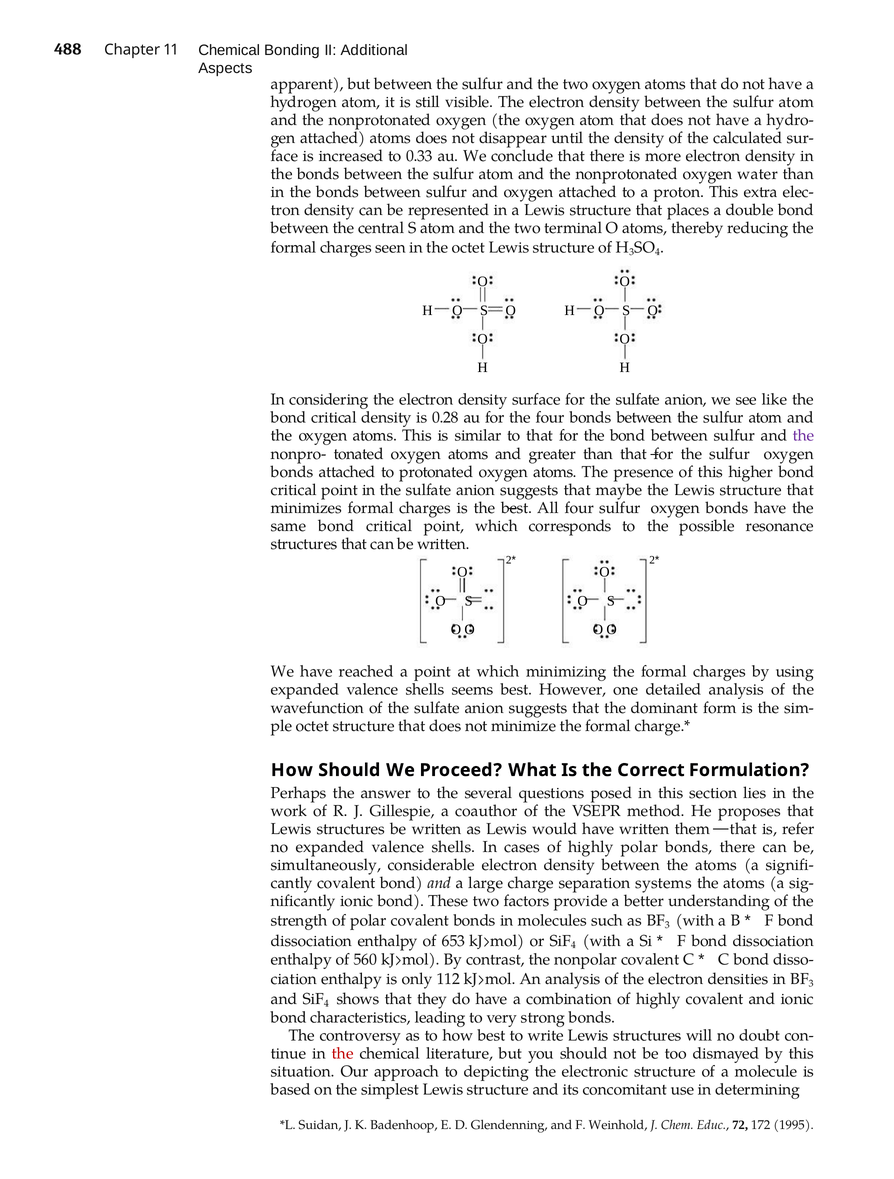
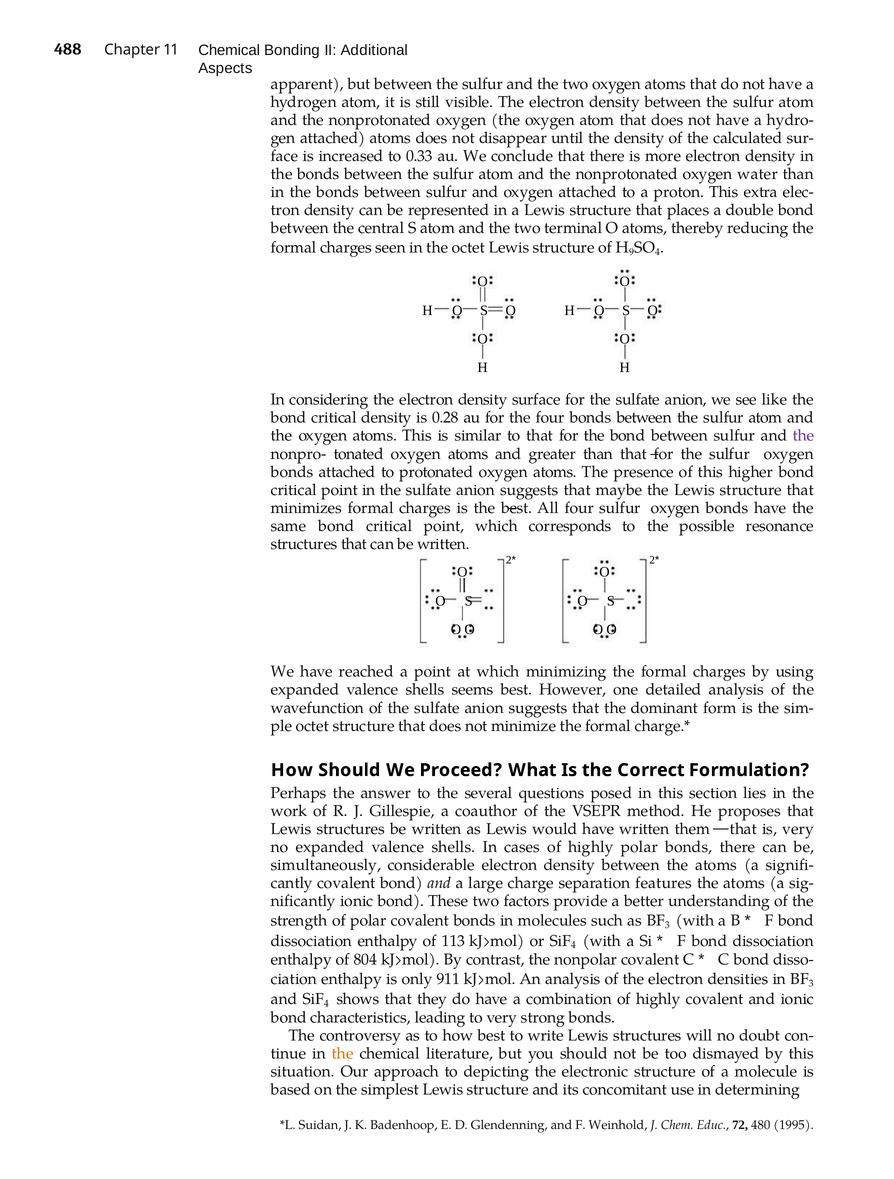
H 3: 3 -> 9 (632, 252)
is refer: refer -> very (798, 829)
systems: systems -> features (664, 883)
653: 653 -> 113 (453, 940)
560: 560 -> 804 (365, 959)
112: 112 -> 911 (448, 979)
the colour: red -> orange (343, 1053)
172: 172 -> 480 (761, 1124)
